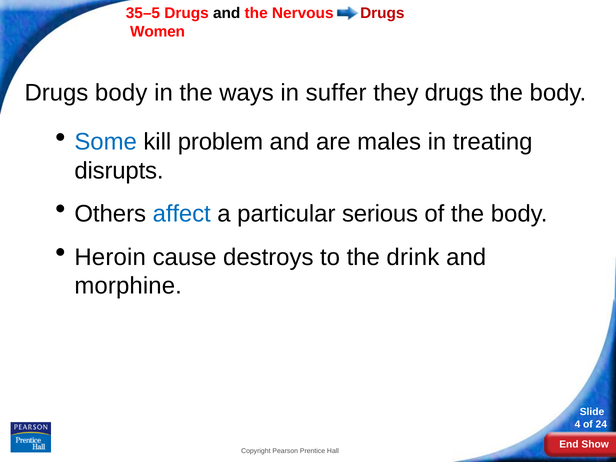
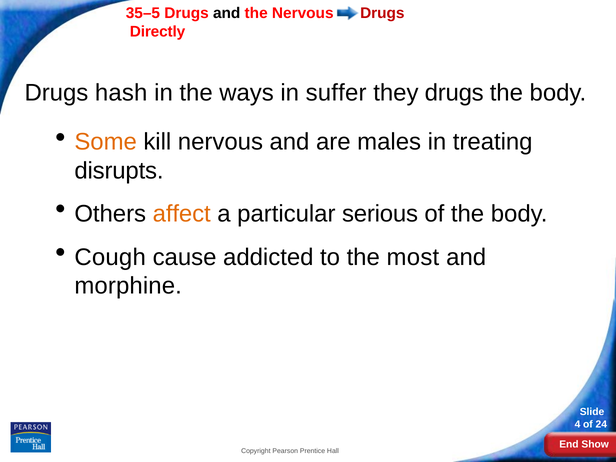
Women: Women -> Directly (157, 32)
Drugs body: body -> hash (121, 93)
Some colour: blue -> orange (106, 142)
kill problem: problem -> nervous (220, 142)
affect colour: blue -> orange (182, 214)
Heroin: Heroin -> Cough (110, 257)
destroys: destroys -> addicted (268, 257)
drink: drink -> most (413, 257)
